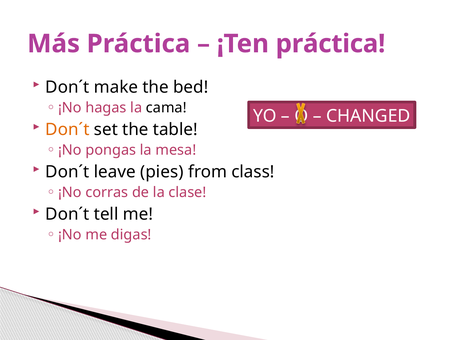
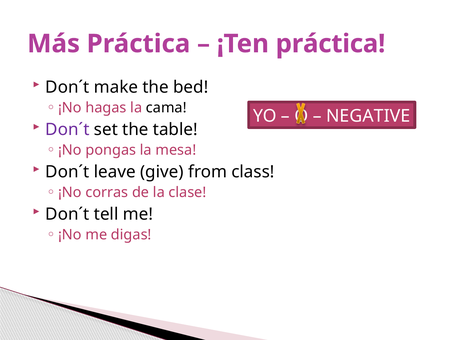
CHANGED: CHANGED -> NEGATIVE (368, 116)
Don´t colour: orange -> purple (67, 130)
pies: pies -> give (162, 172)
